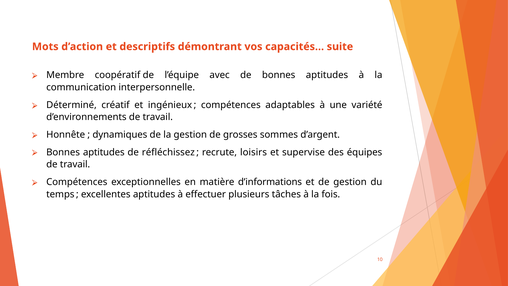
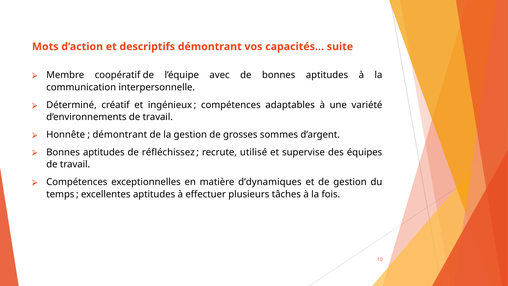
dynamiques: dynamiques -> démontrant (120, 135)
loisirs: loisirs -> utilisé (254, 152)
d’informations: d’informations -> d’dynamiques (270, 182)
